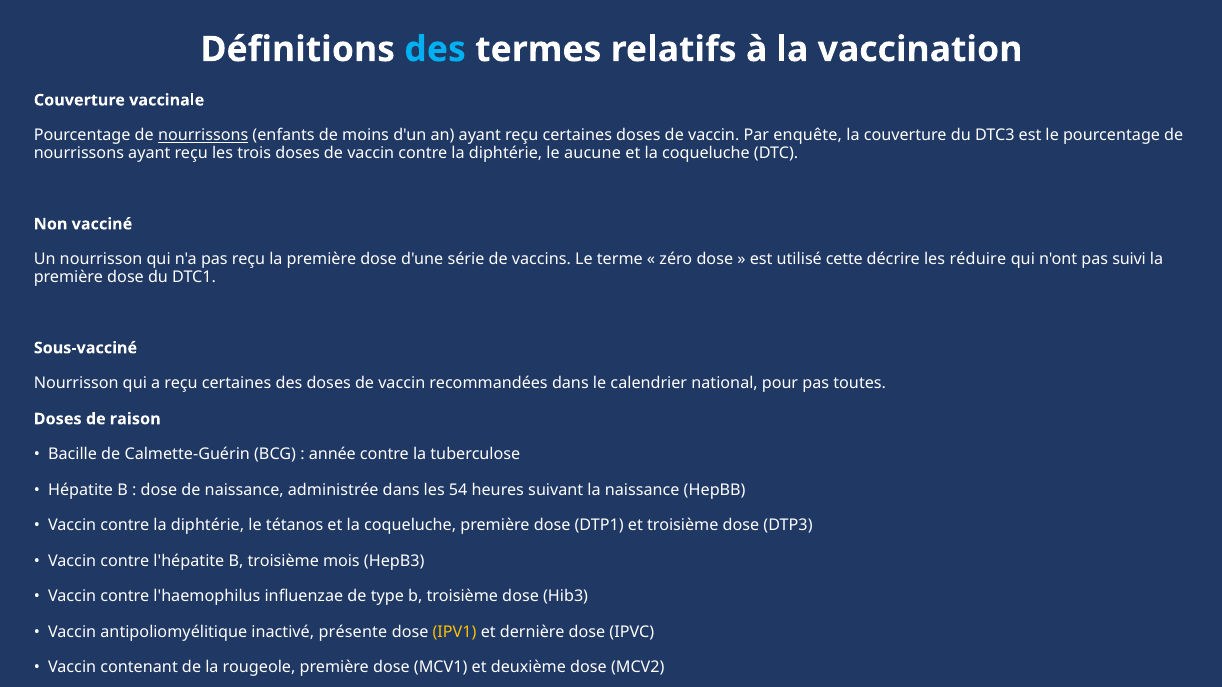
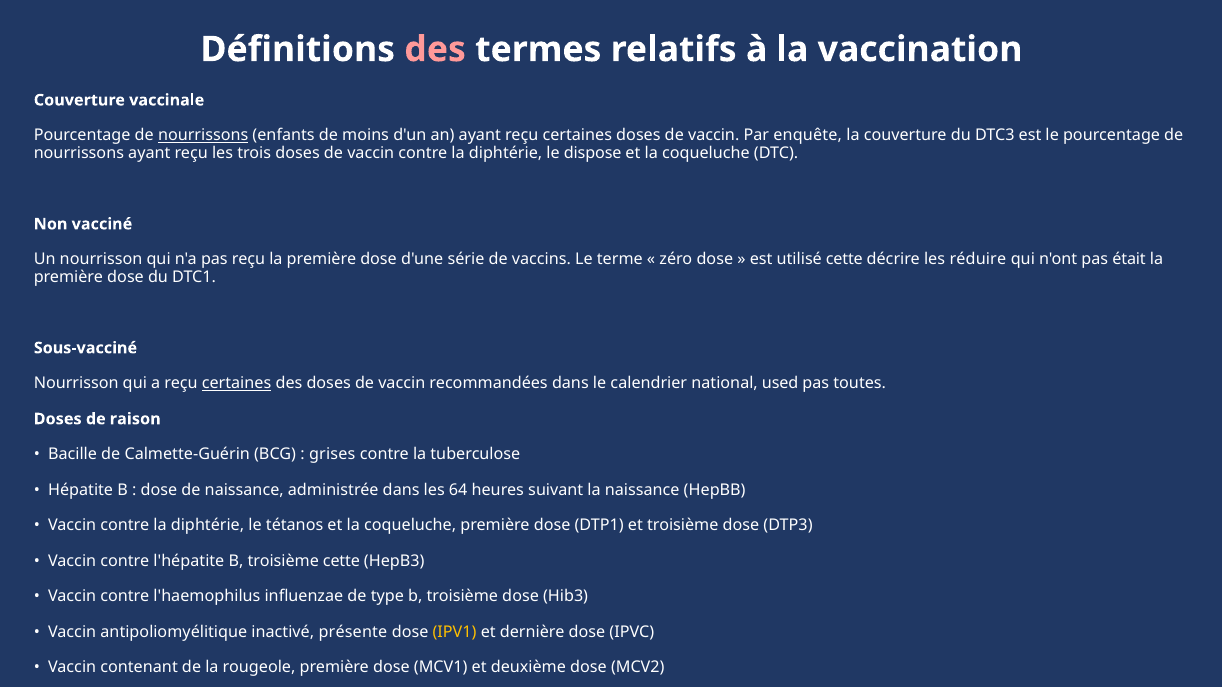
des colour: light blue -> pink (435, 49)
aucune: aucune -> dispose (593, 153)
suivi: suivi -> était (1129, 260)
certaines underline: none -> present (237, 384)
national pour: pour -> used (780, 384)
année: année -> grises (332, 455)
54: 54 -> 64 (458, 490)
troisième mois: mois -> cette (341, 561)
